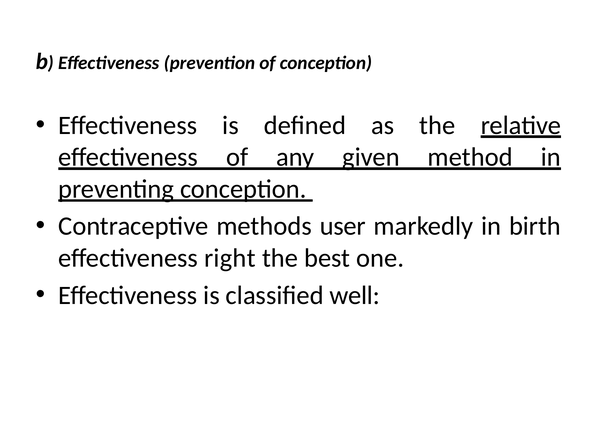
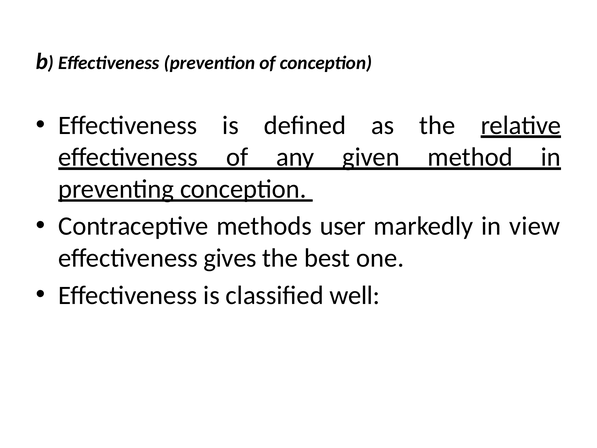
birth: birth -> view (535, 226)
right: right -> gives (230, 258)
